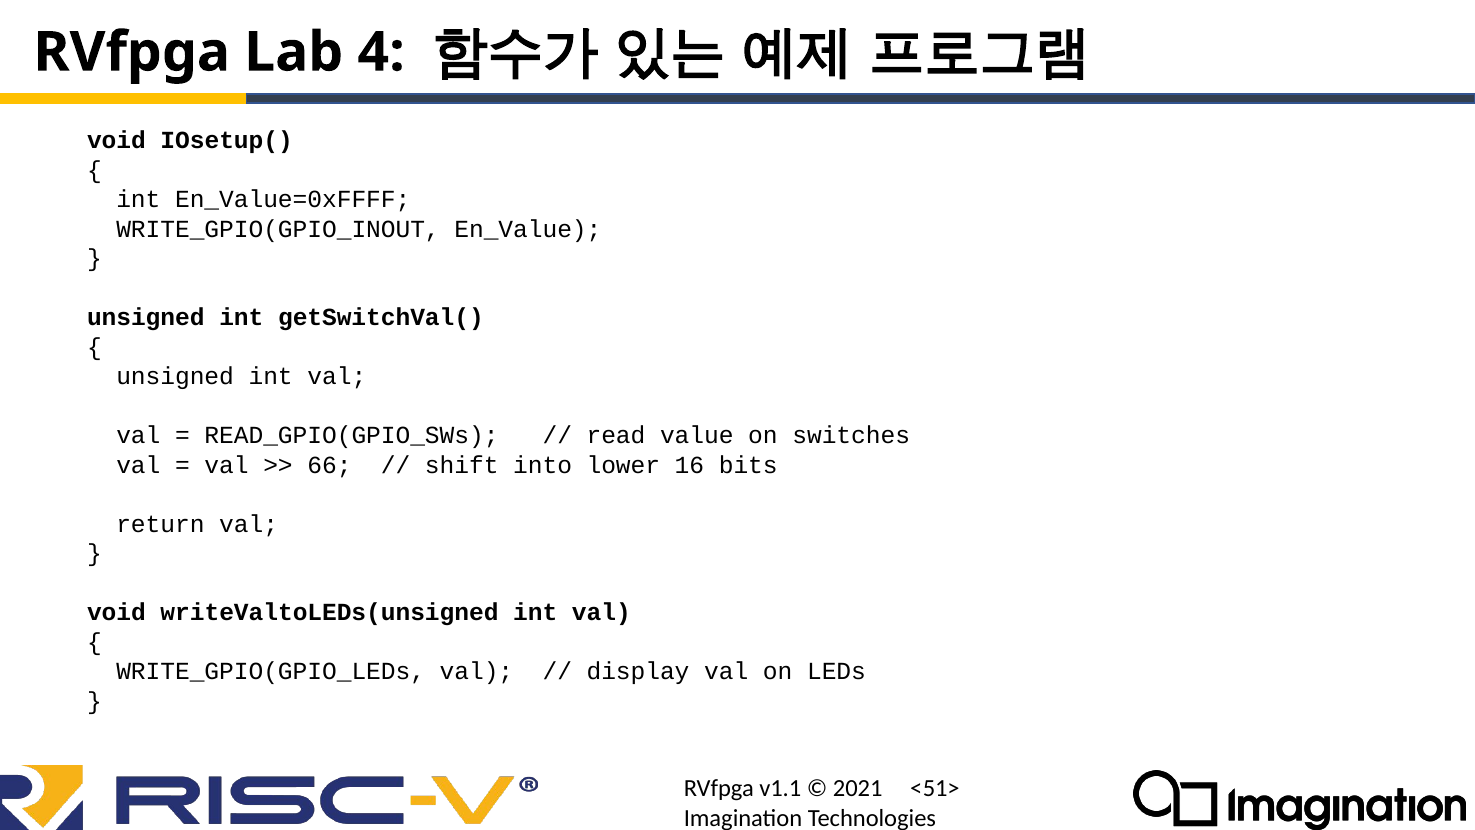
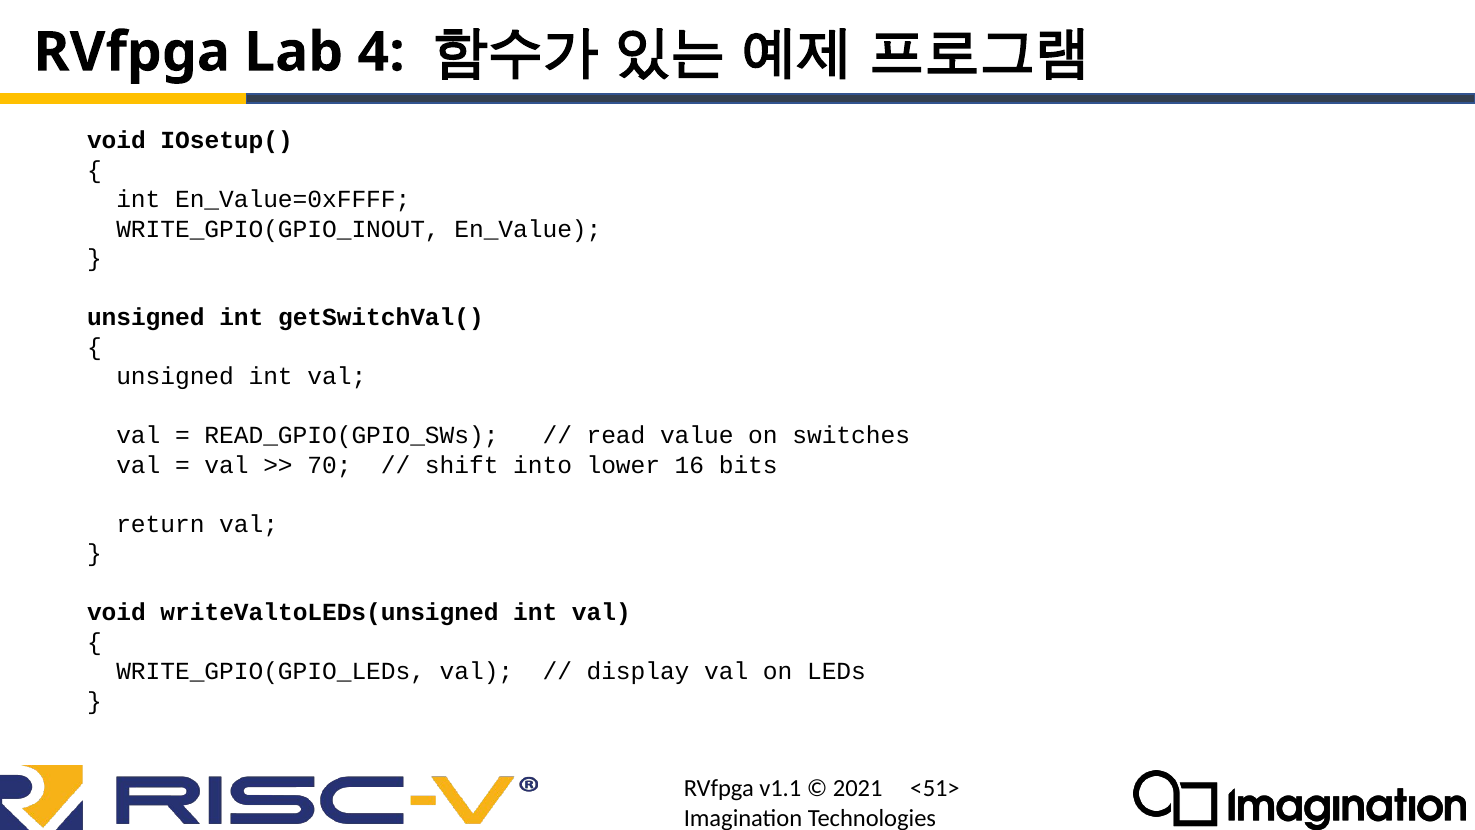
66: 66 -> 70 (329, 465)
